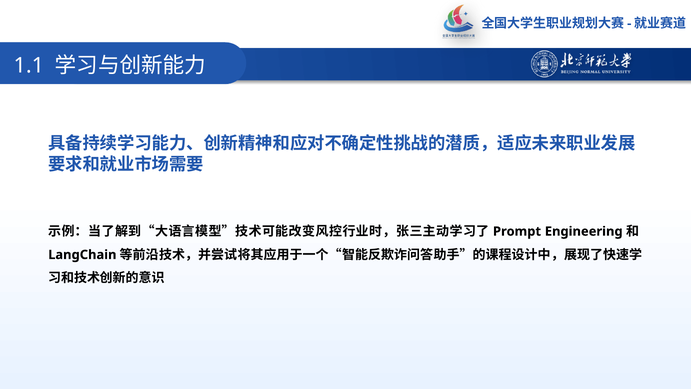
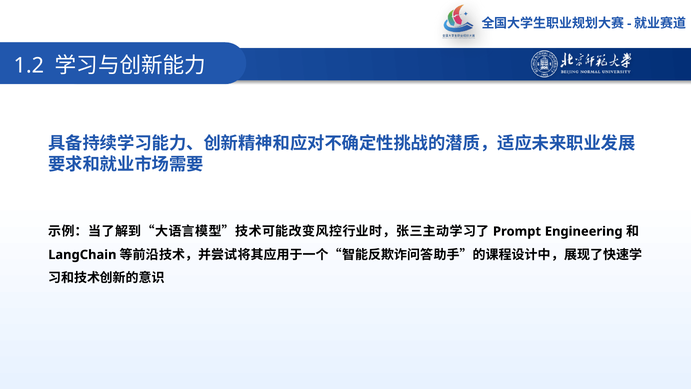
1.1: 1.1 -> 1.2 (29, 65)
